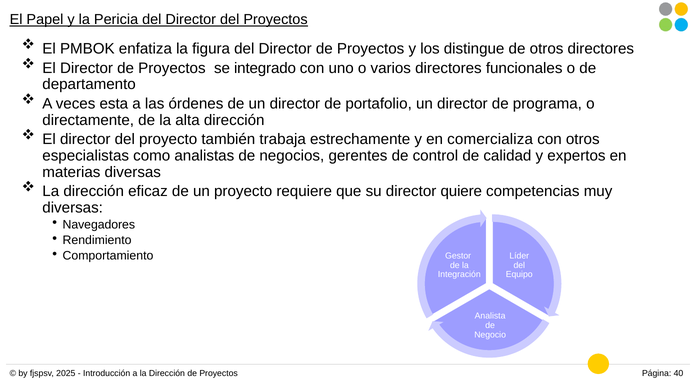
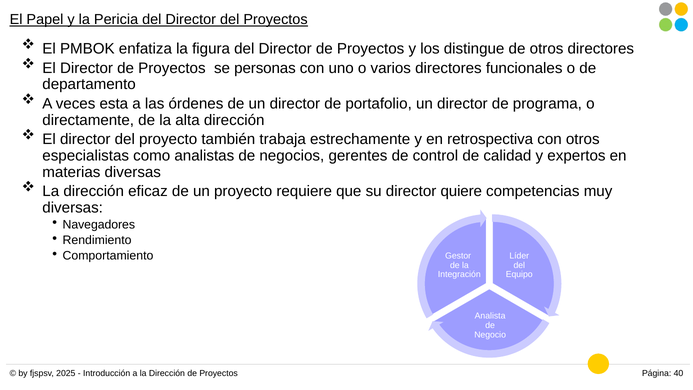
integrado: integrado -> personas (265, 68)
comercializa: comercializa -> retrospectiva (490, 139)
